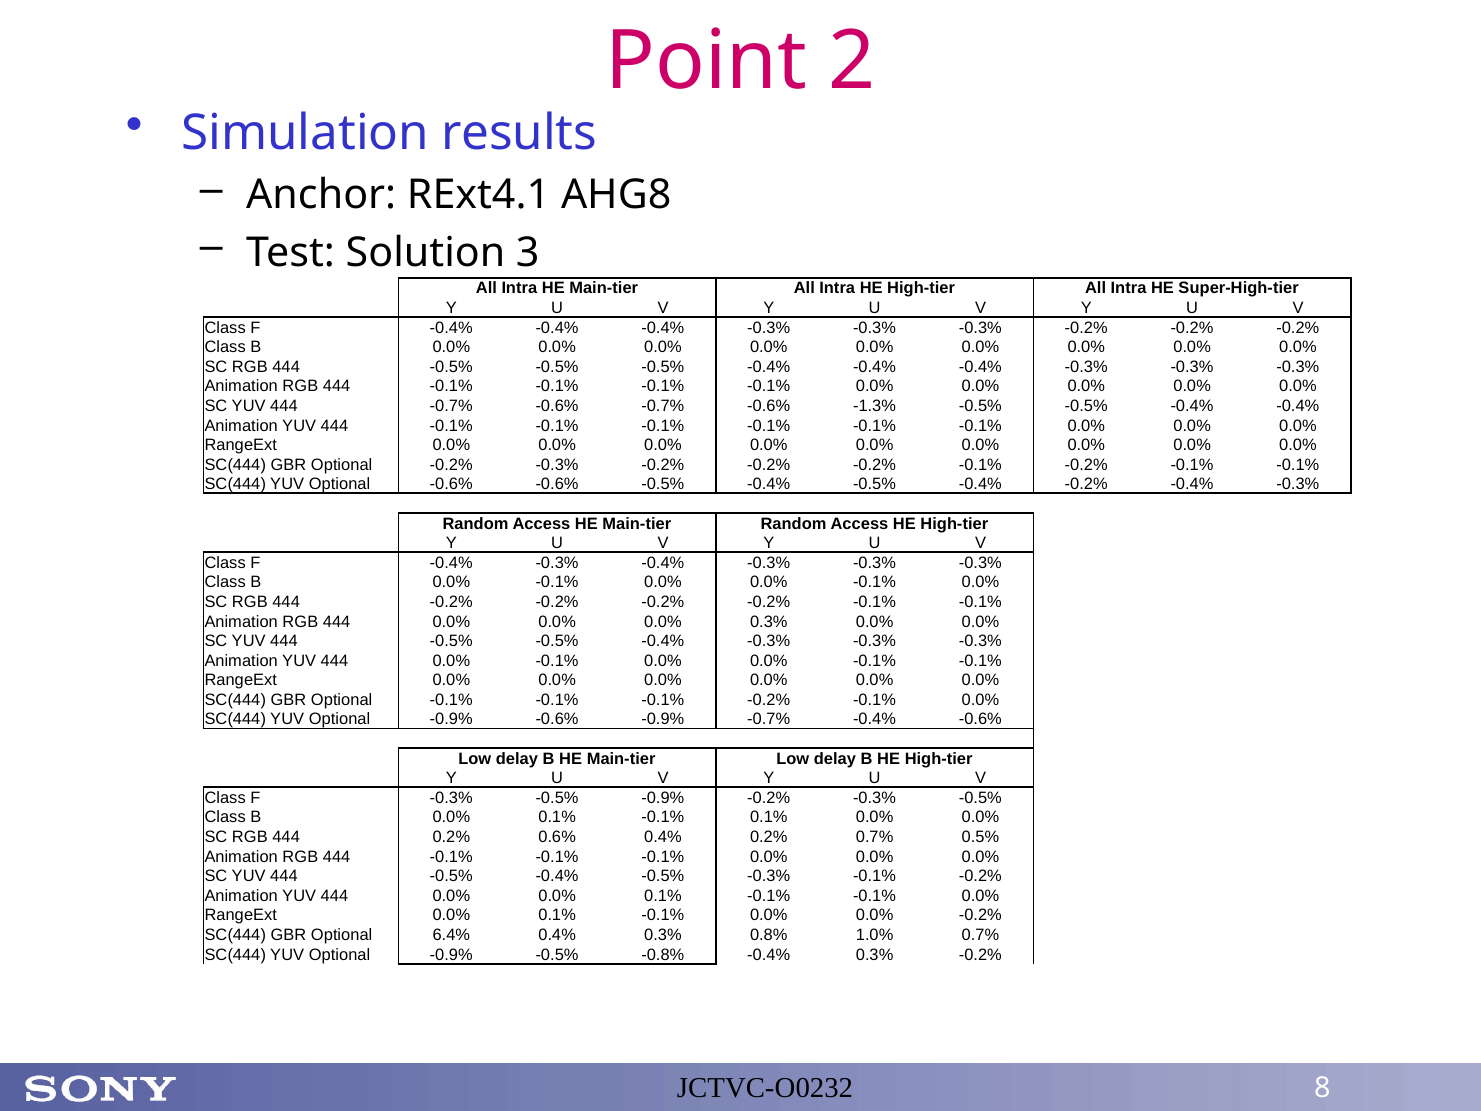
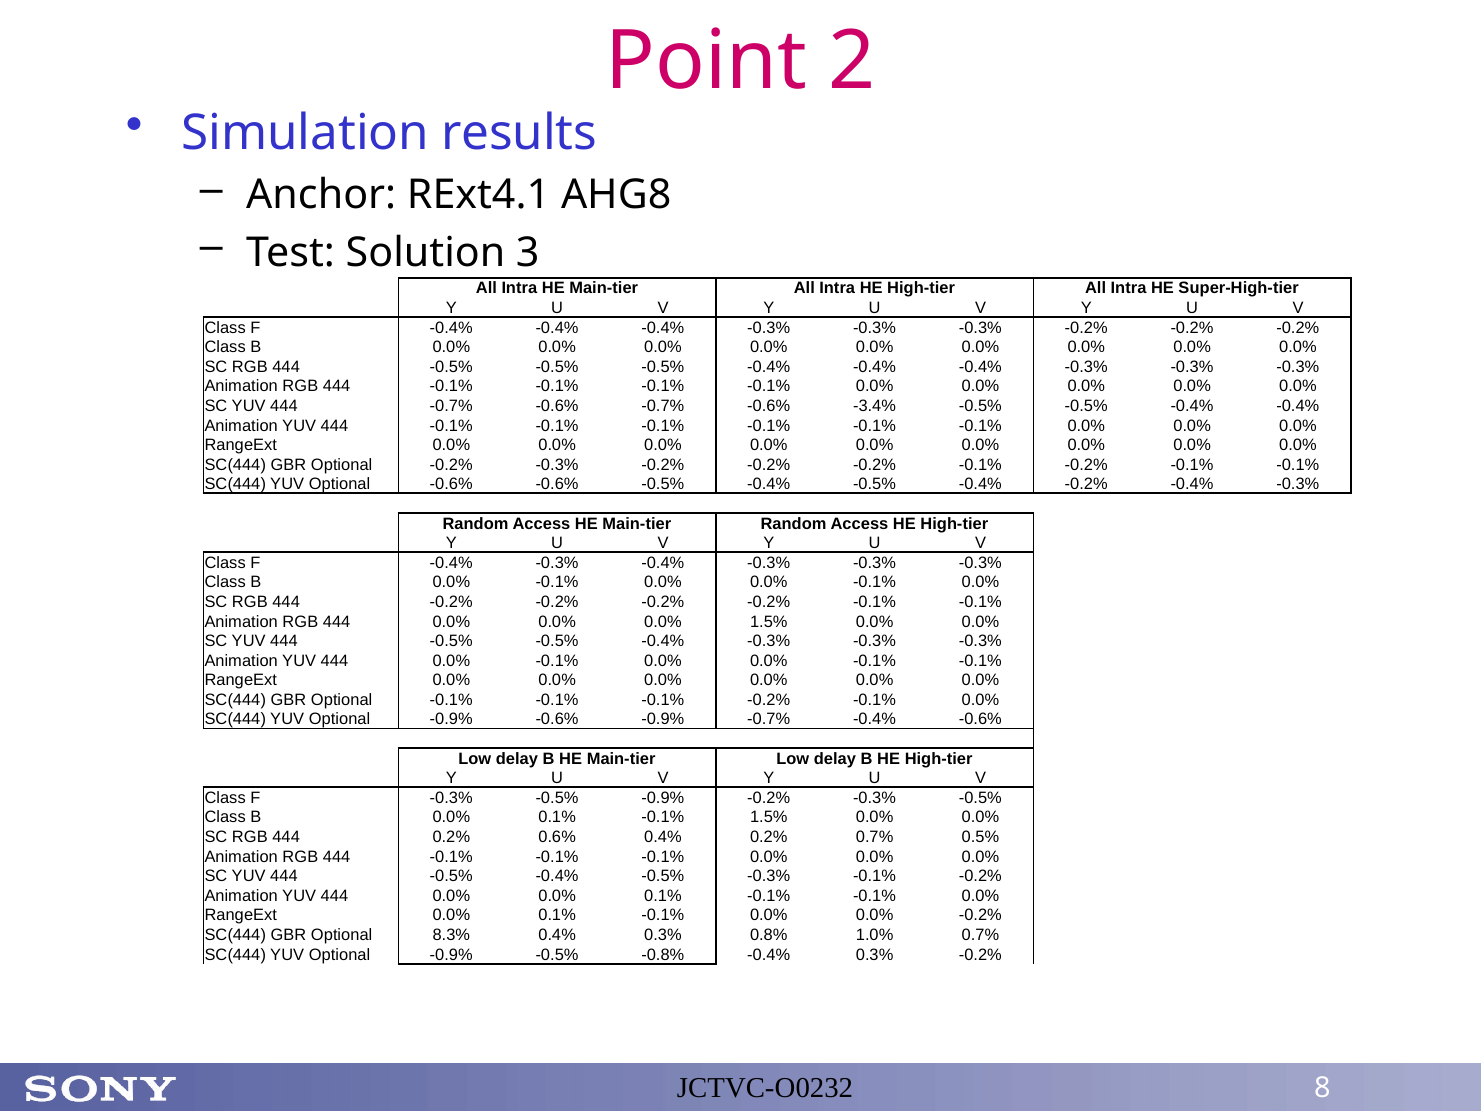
-1.3%: -1.3% -> -3.4% (875, 406)
0.0% 0.3%: 0.3% -> 1.5% (769, 621)
-0.1% 0.1%: 0.1% -> 1.5% (769, 817)
6.4%: 6.4% -> 8.3% (451, 935)
